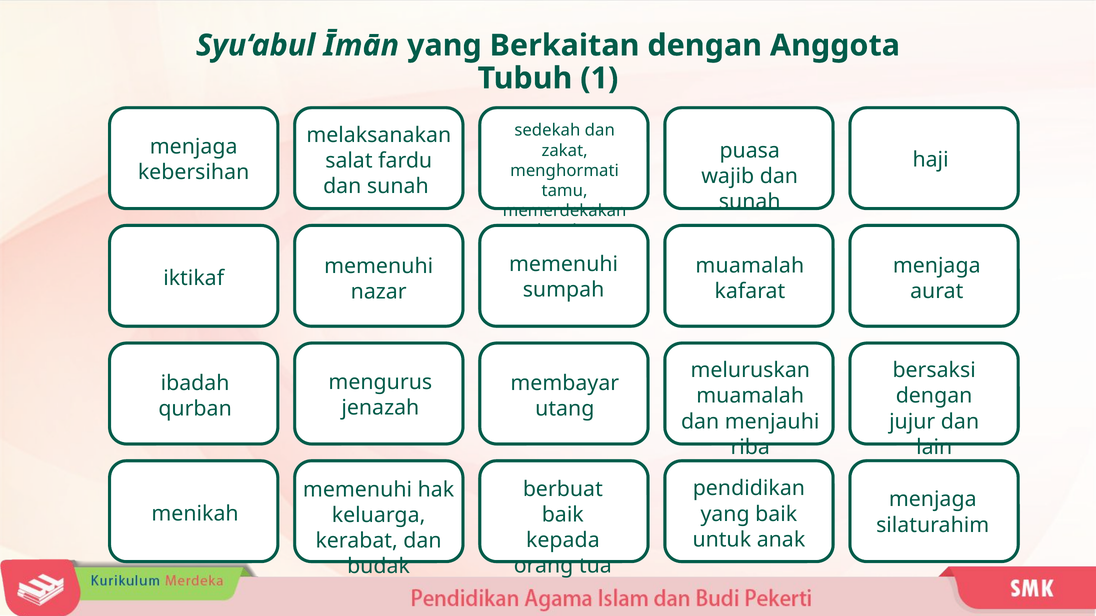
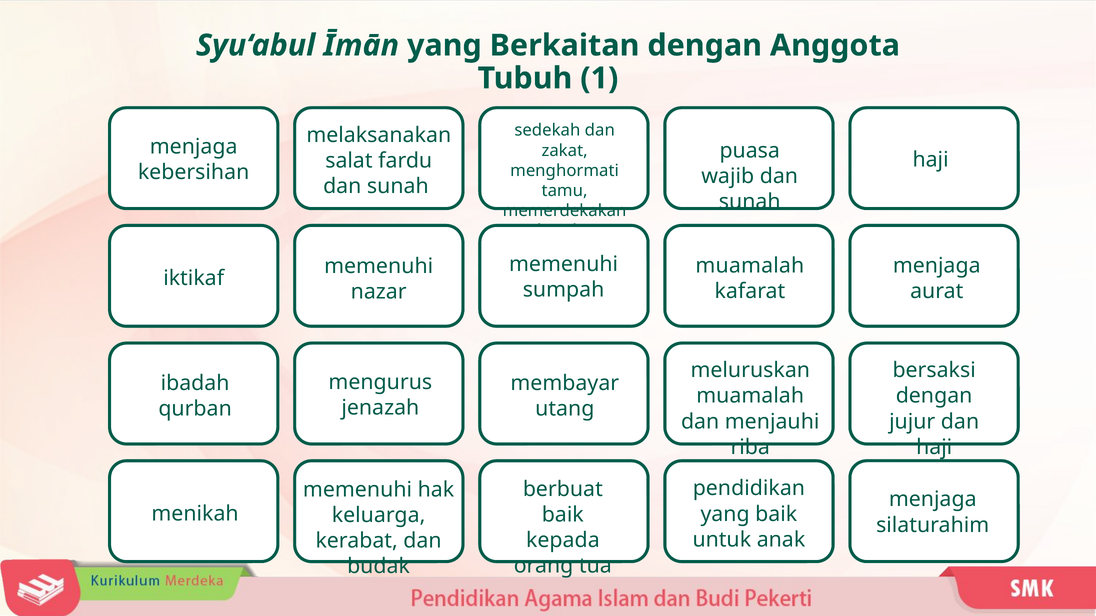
lain: lain -> haji (934, 447)
